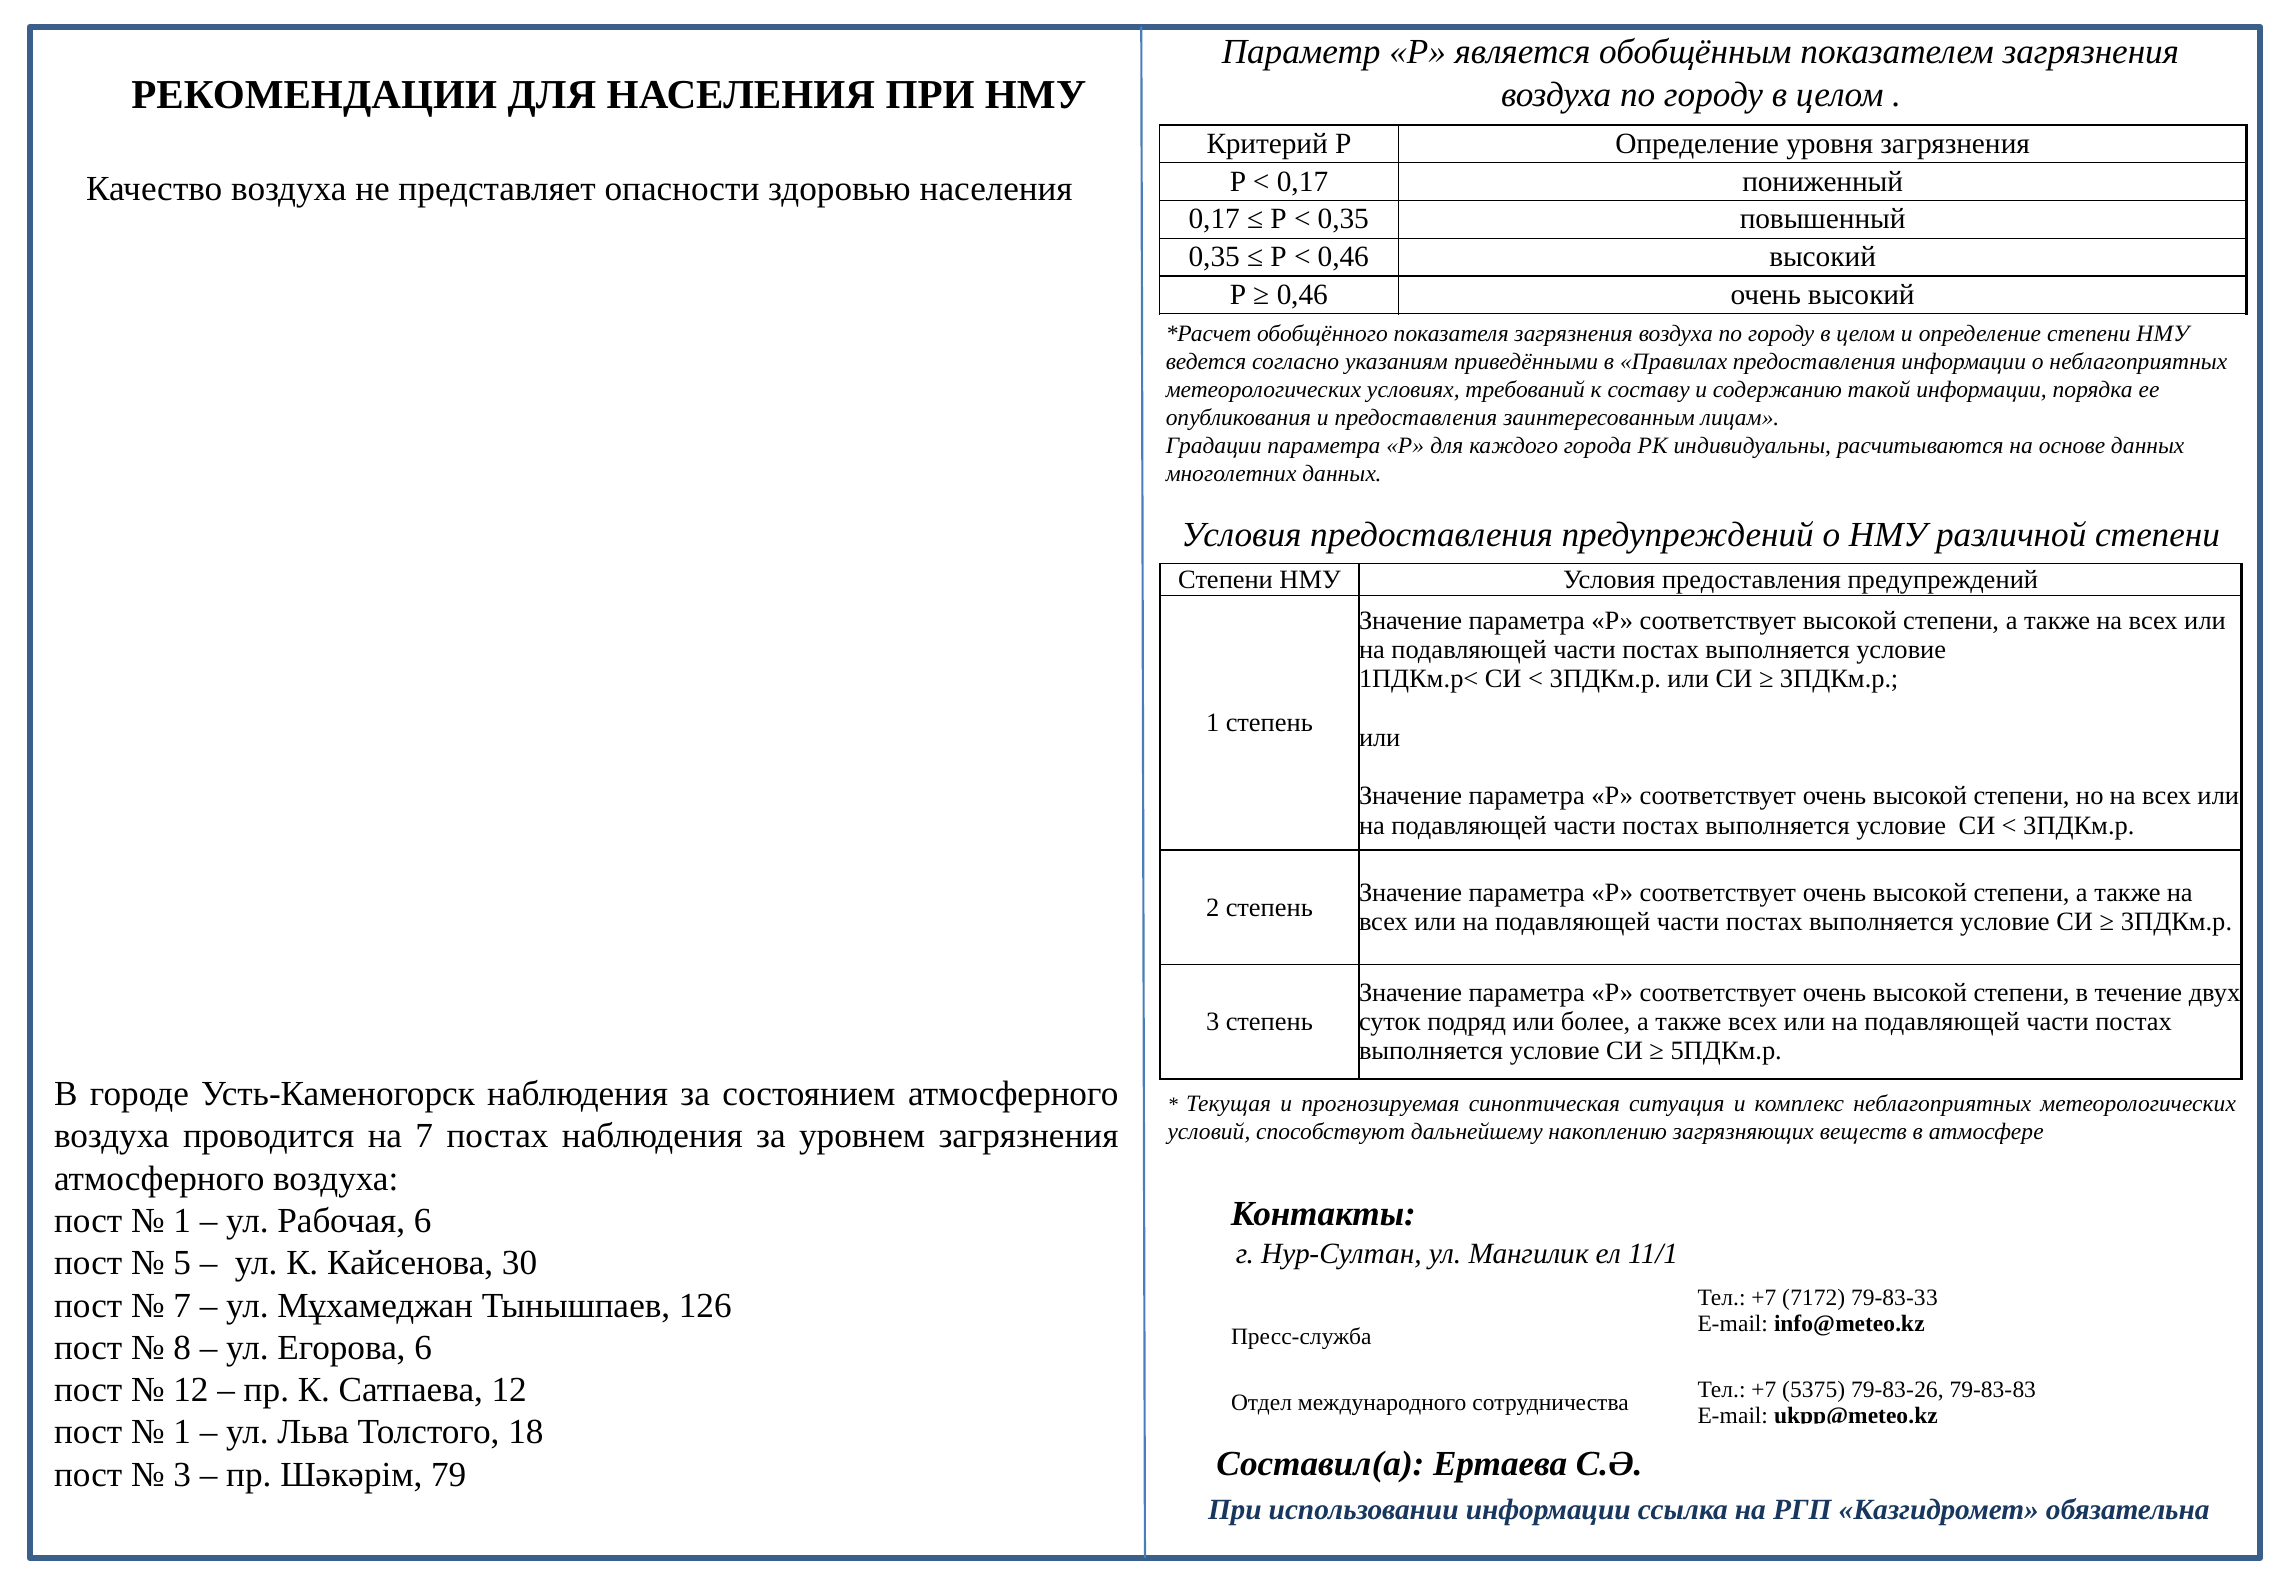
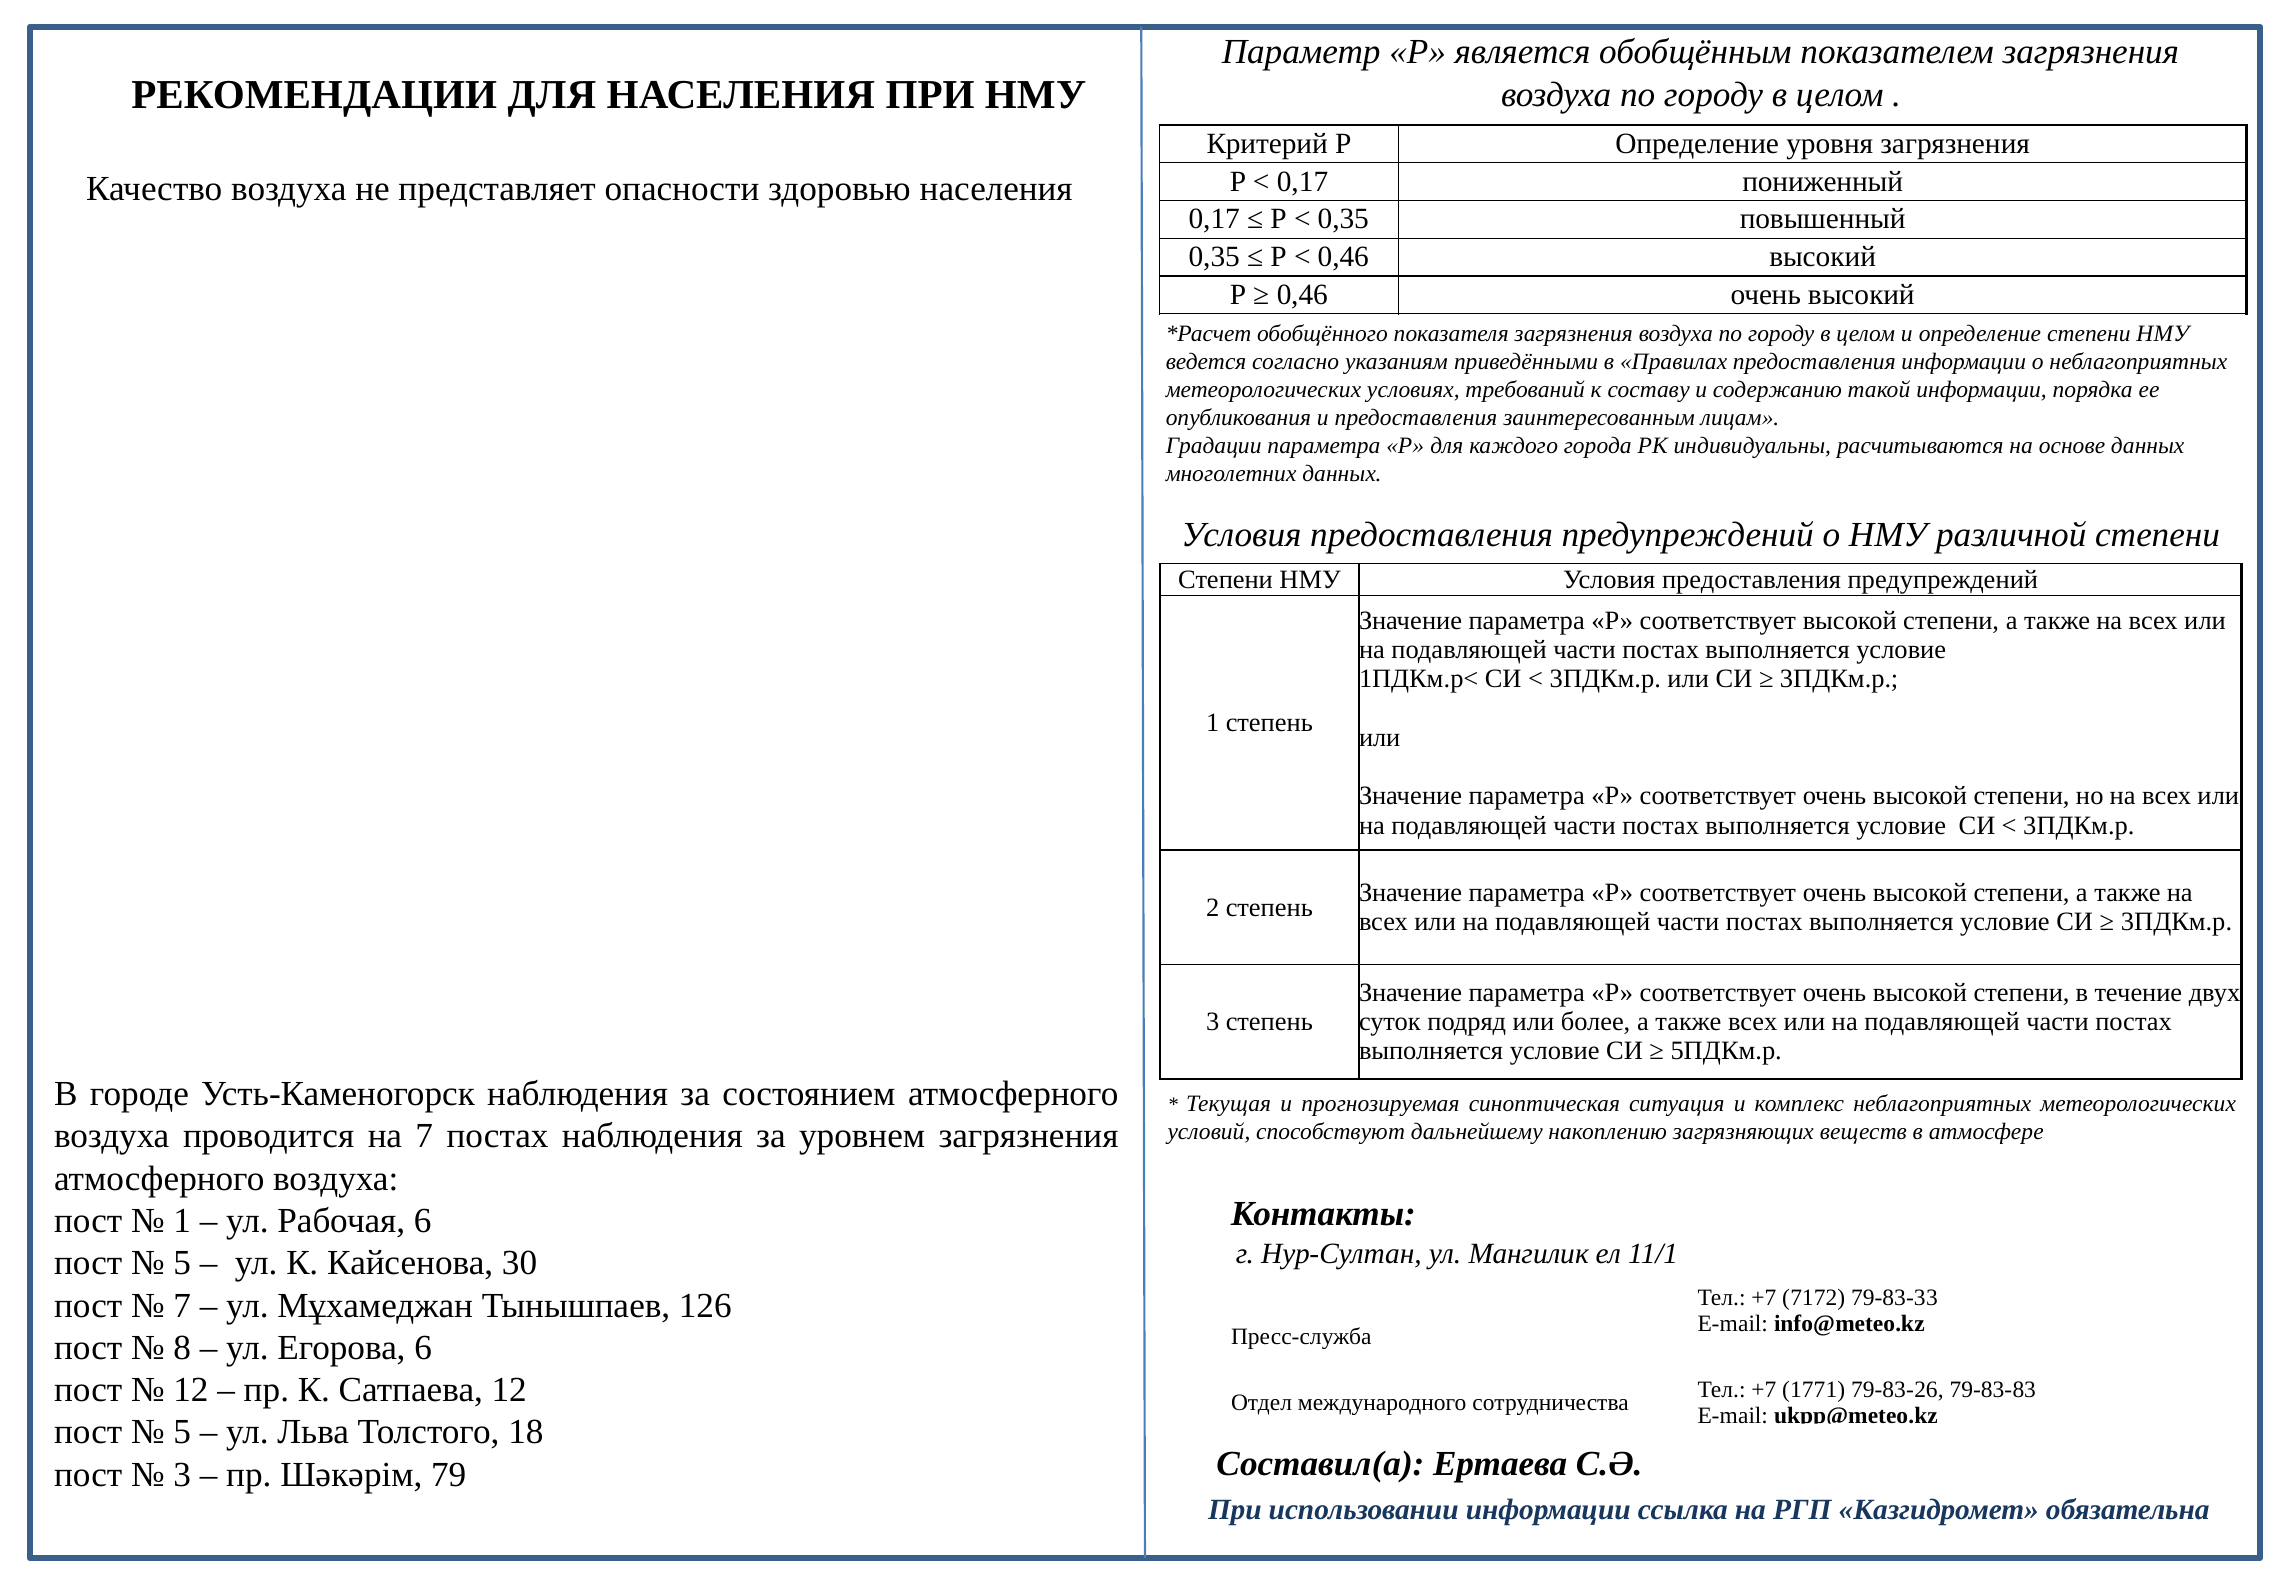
5375: 5375 -> 1771 (1814, 1390)
1: 1 -> 5 (182, 1433)
